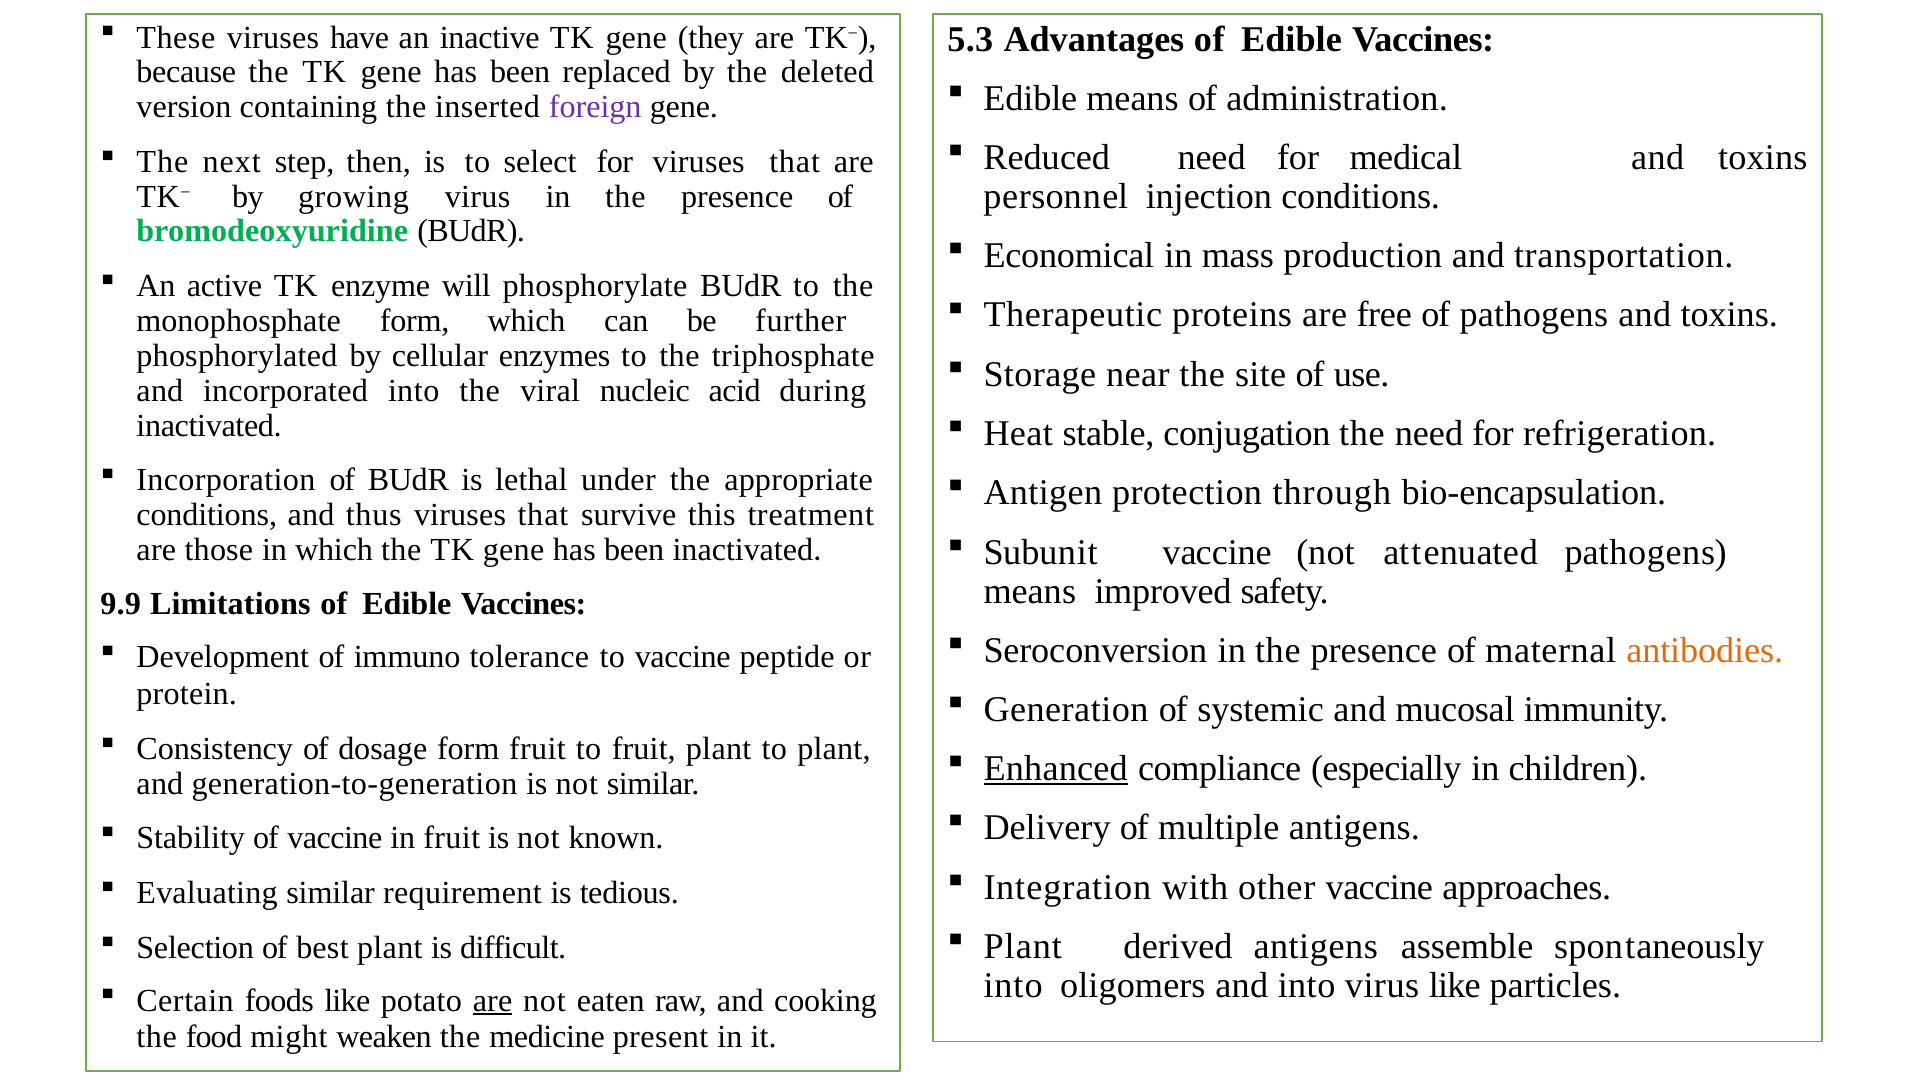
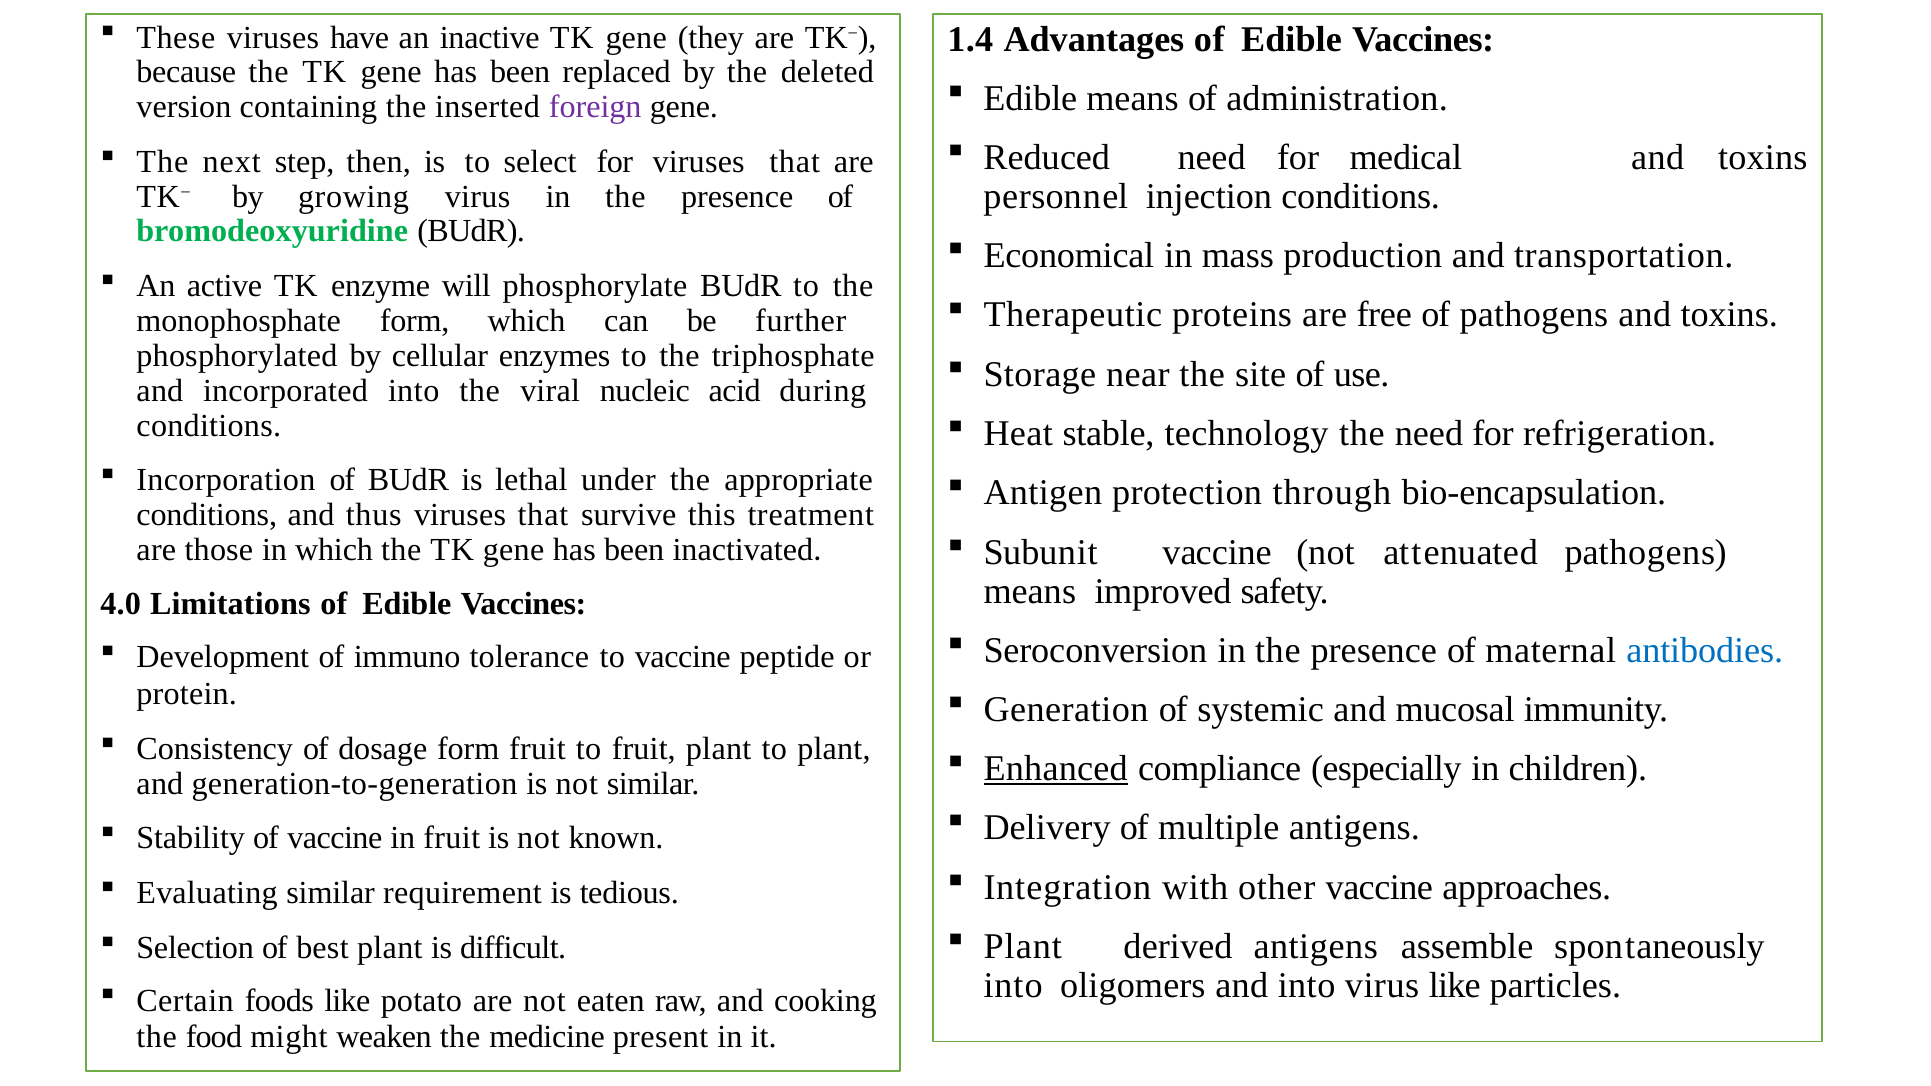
5.3: 5.3 -> 1.4 (970, 39)
inactivated: inactivated -> conditions (209, 426)
conjugation: conjugation -> technology (1247, 434)
9.9: 9.9 -> 4.0 (121, 604)
antibodies colour: orange -> blue (1705, 650)
are underline: present -> none (493, 1001)
